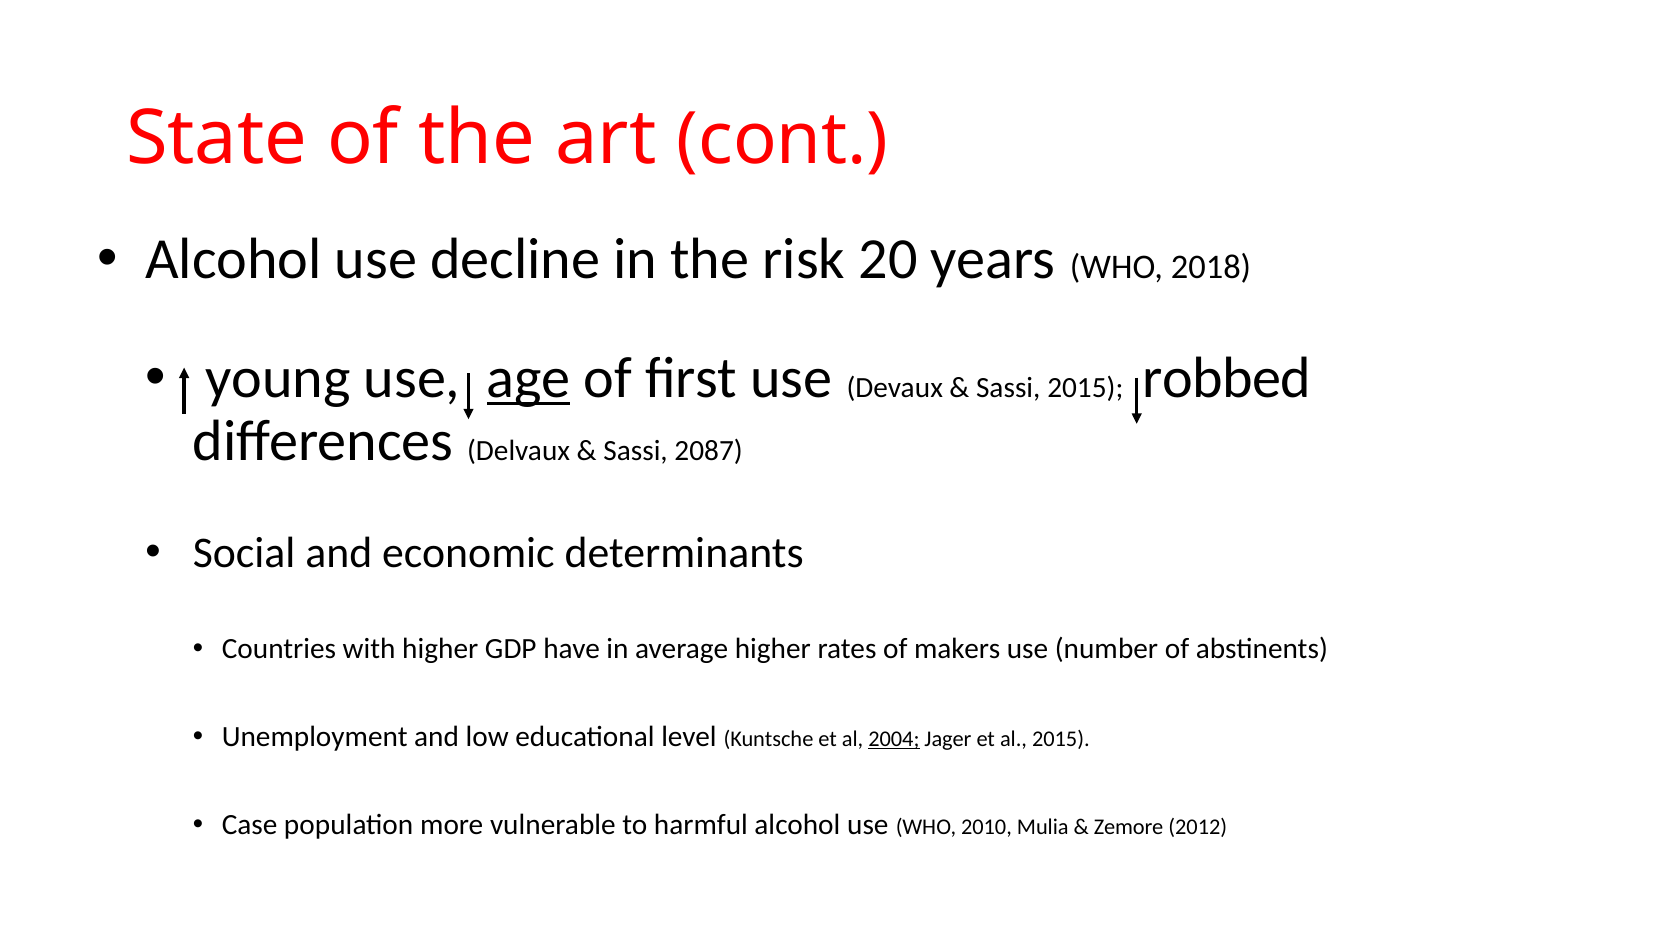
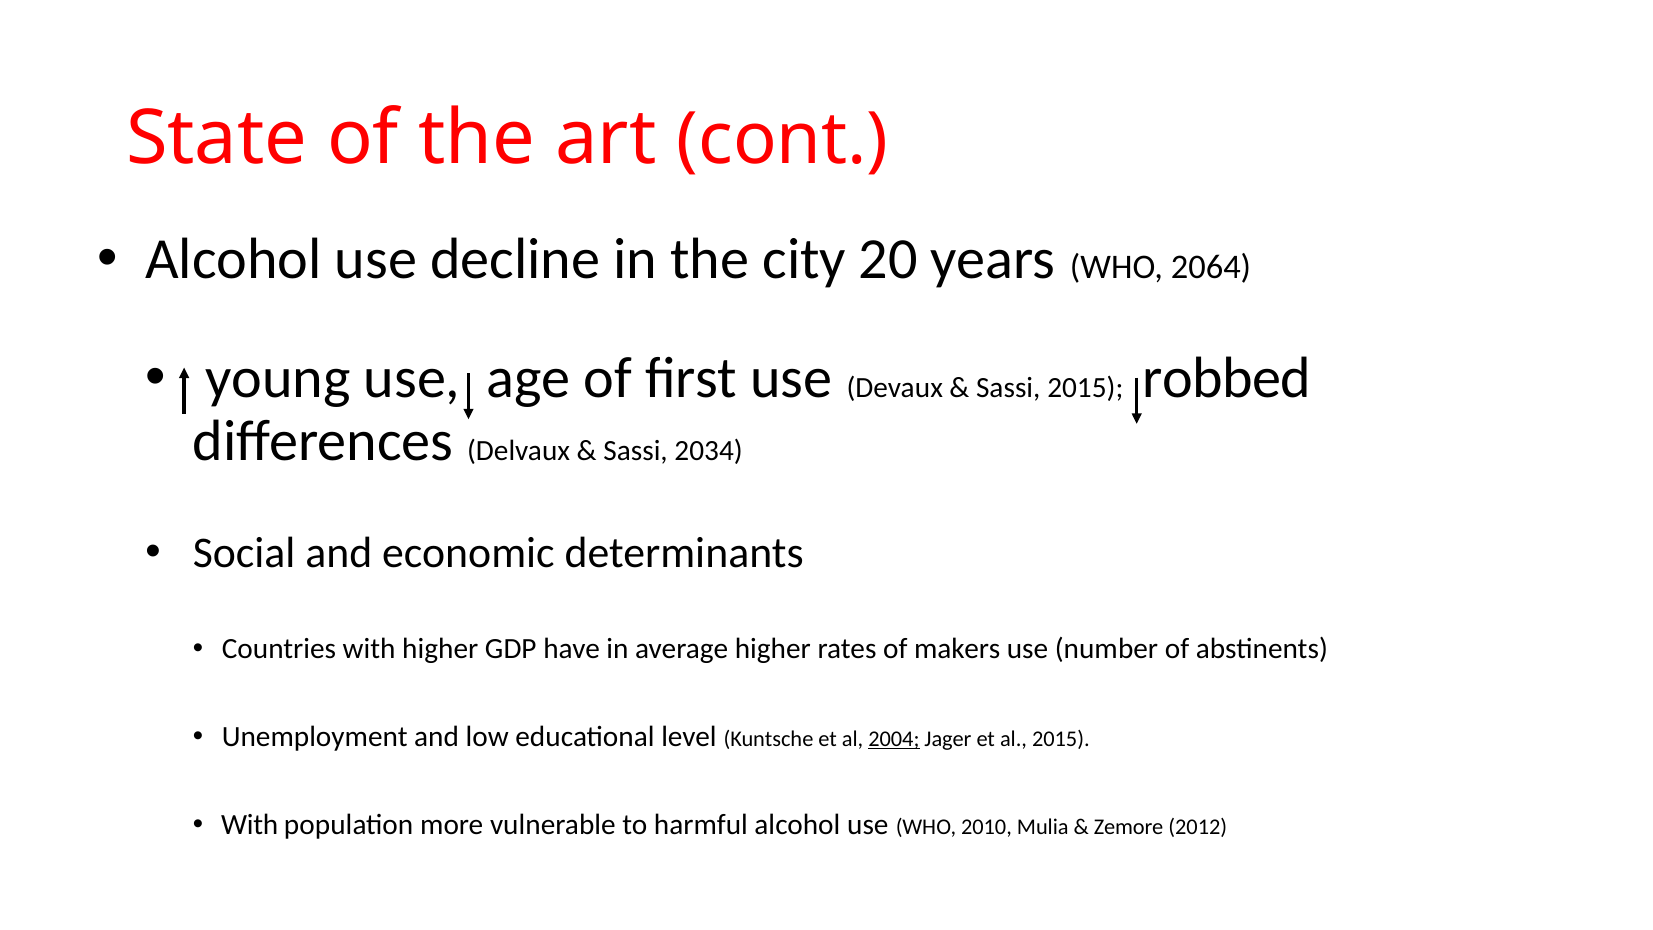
risk: risk -> city (804, 259)
2018: 2018 -> 2064 (1211, 267)
age underline: present -> none (529, 379)
2087: 2087 -> 2034 (709, 451)
Case: Case -> With (250, 824)
